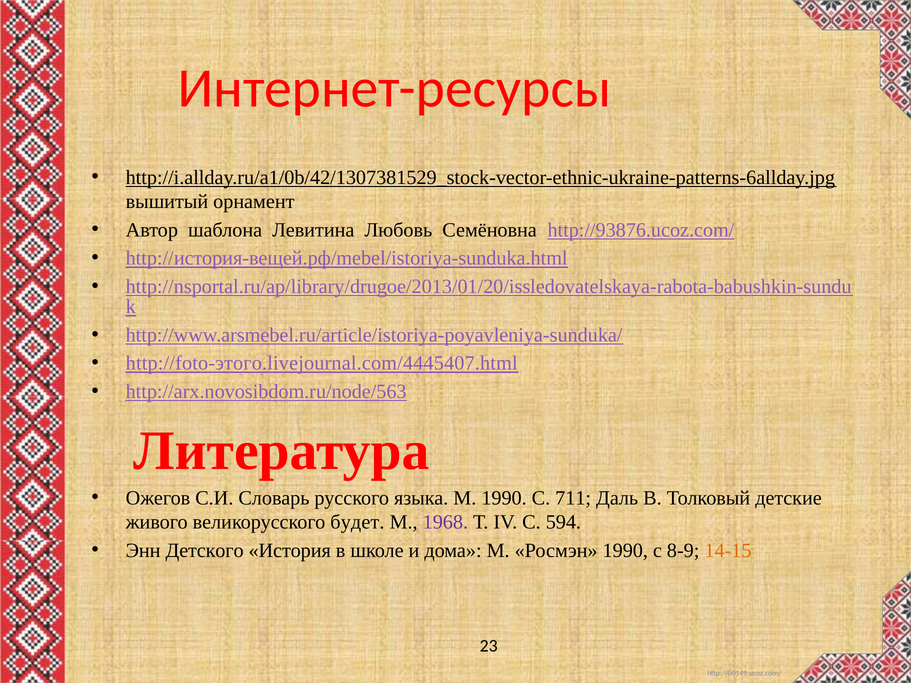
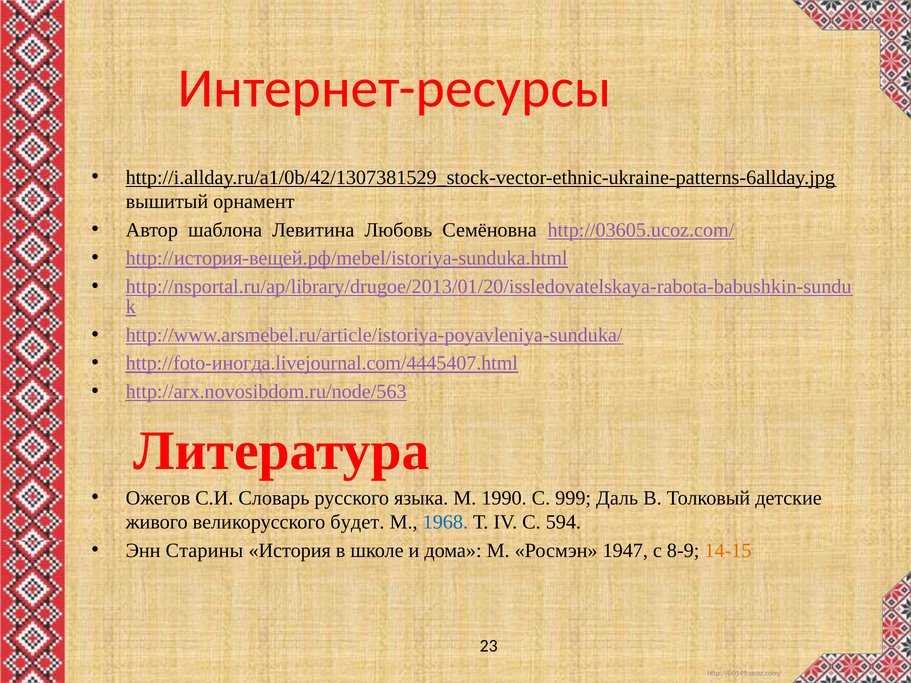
http://93876.ucoz.com/: http://93876.ucoz.com/ -> http://03605.ucoz.com/ (641, 230)
http://foto-этого.livejournal.com/4445407.html: http://foto-этого.livejournal.com/4445407.html -> http://foto-иногда.livejournal.com/4445407.html (322, 363)
711: 711 -> 999 (573, 498)
1968 colour: purple -> blue (445, 522)
Детского: Детского -> Старины (204, 551)
Росмэн 1990: 1990 -> 1947 (625, 551)
